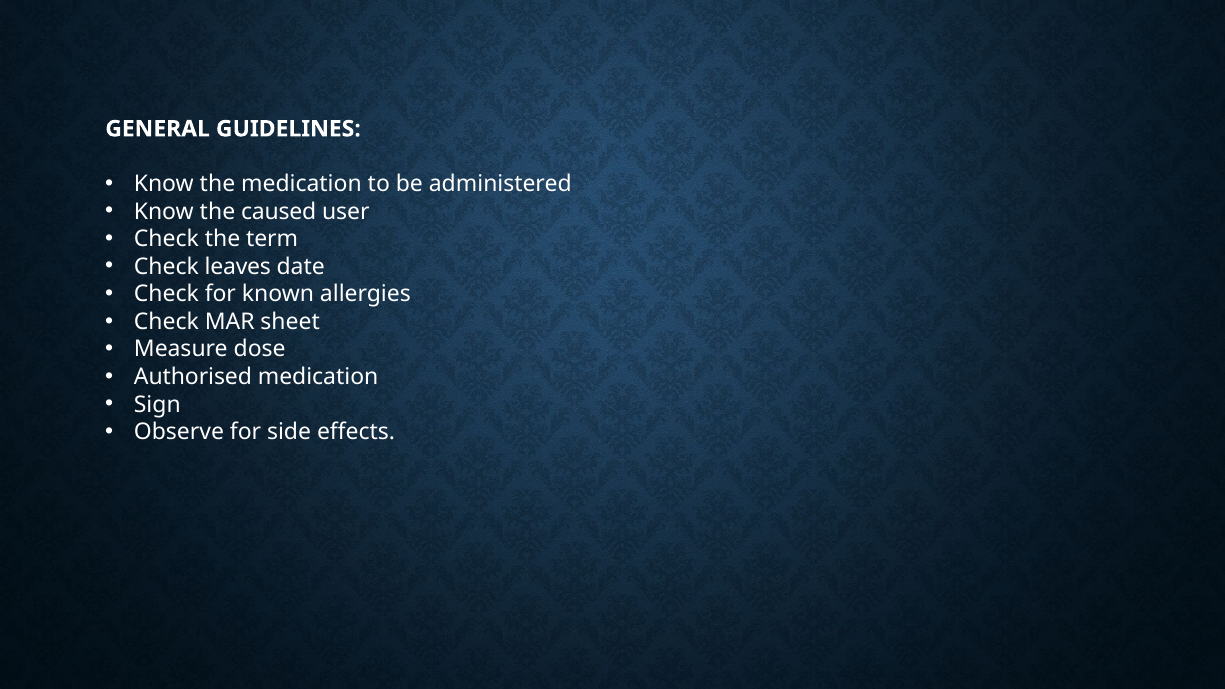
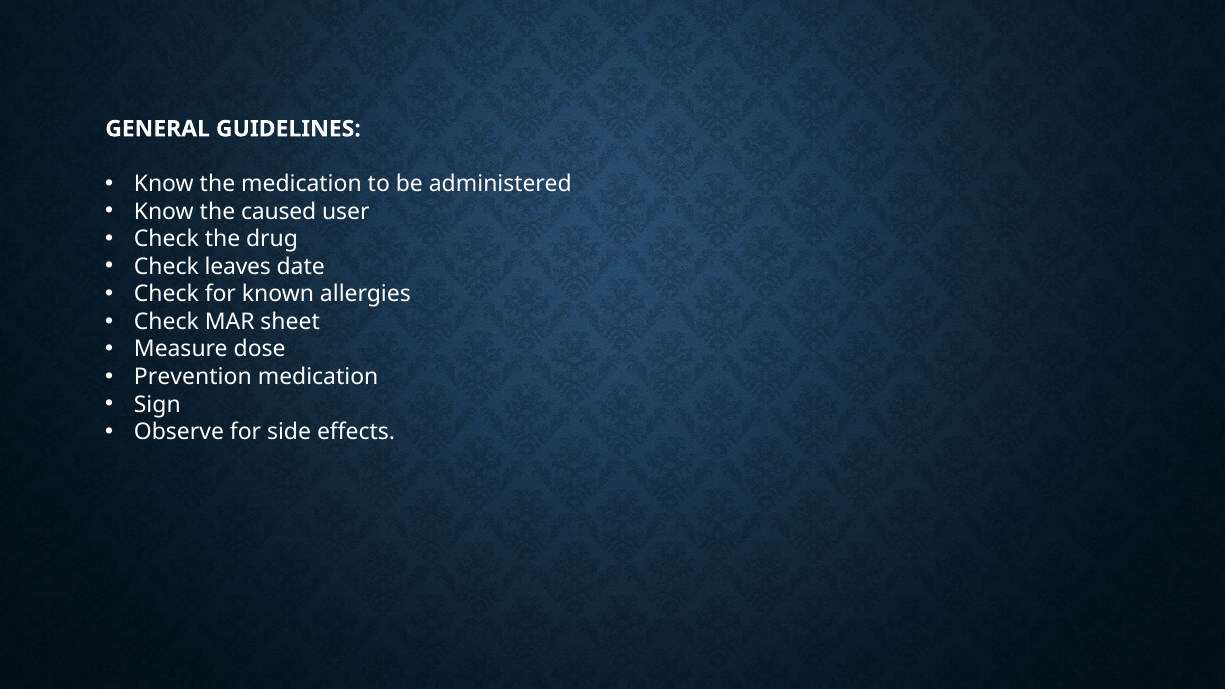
term: term -> drug (272, 239)
Authorised: Authorised -> Prevention (193, 377)
